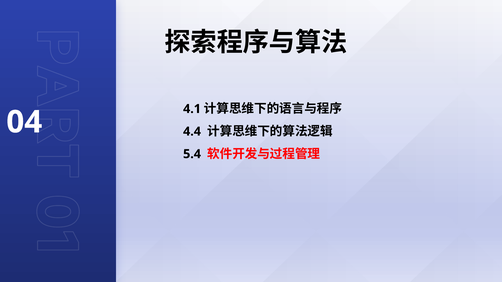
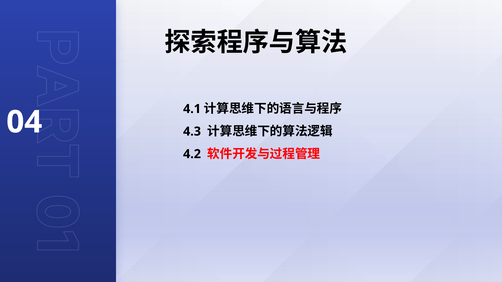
4.4: 4.4 -> 4.3 (192, 132)
5.4: 5.4 -> 4.2 (192, 154)
